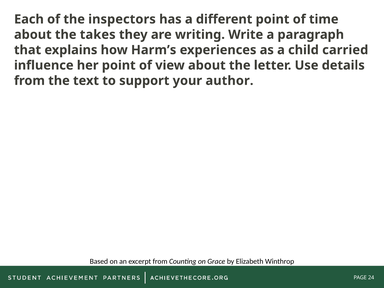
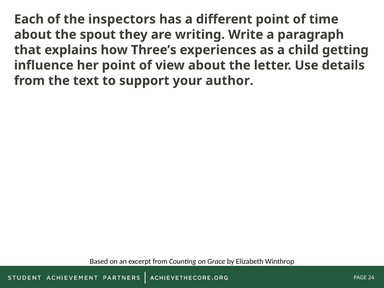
takes: takes -> spout (98, 35)
Harm’s: Harm’s -> Three’s (154, 50)
carried: carried -> getting (345, 50)
